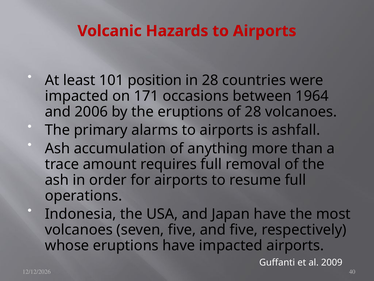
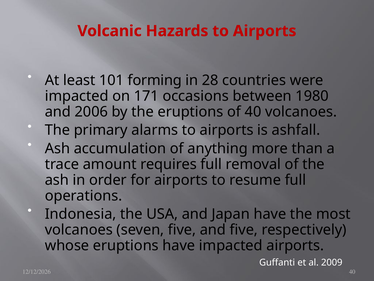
position: position -> forming (155, 80)
1964: 1964 -> 1980 (312, 96)
of 28: 28 -> 40 (253, 112)
